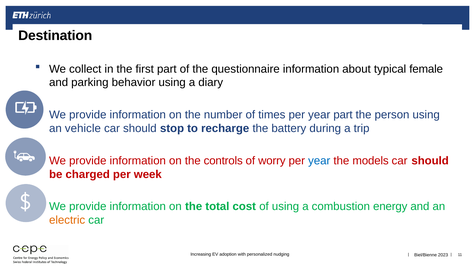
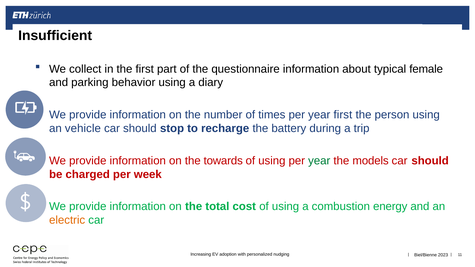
Destination: Destination -> Insufficient (55, 36)
year part: part -> first (343, 115)
controls: controls -> towards (223, 161)
worry: worry -> using (272, 161)
year colour: blue -> green (319, 161)
